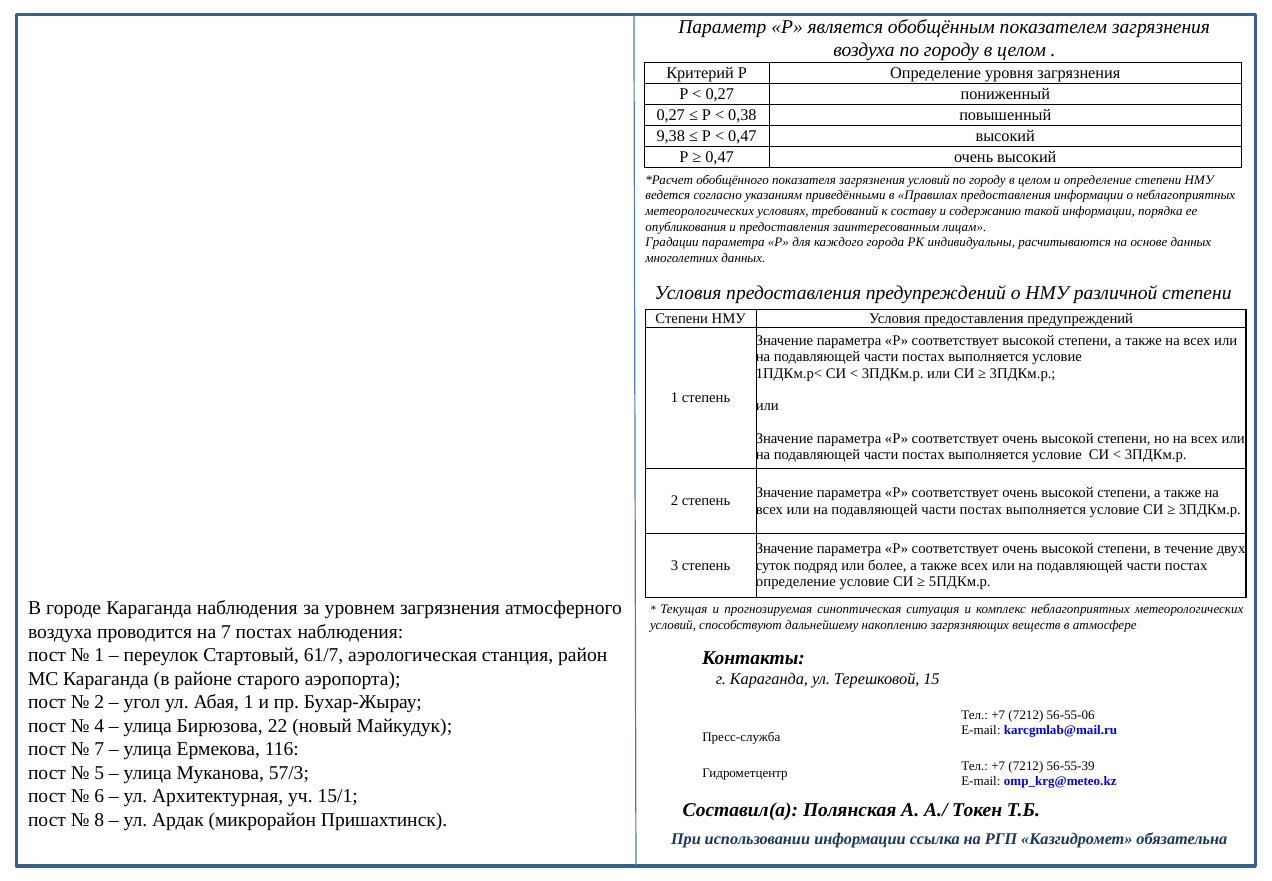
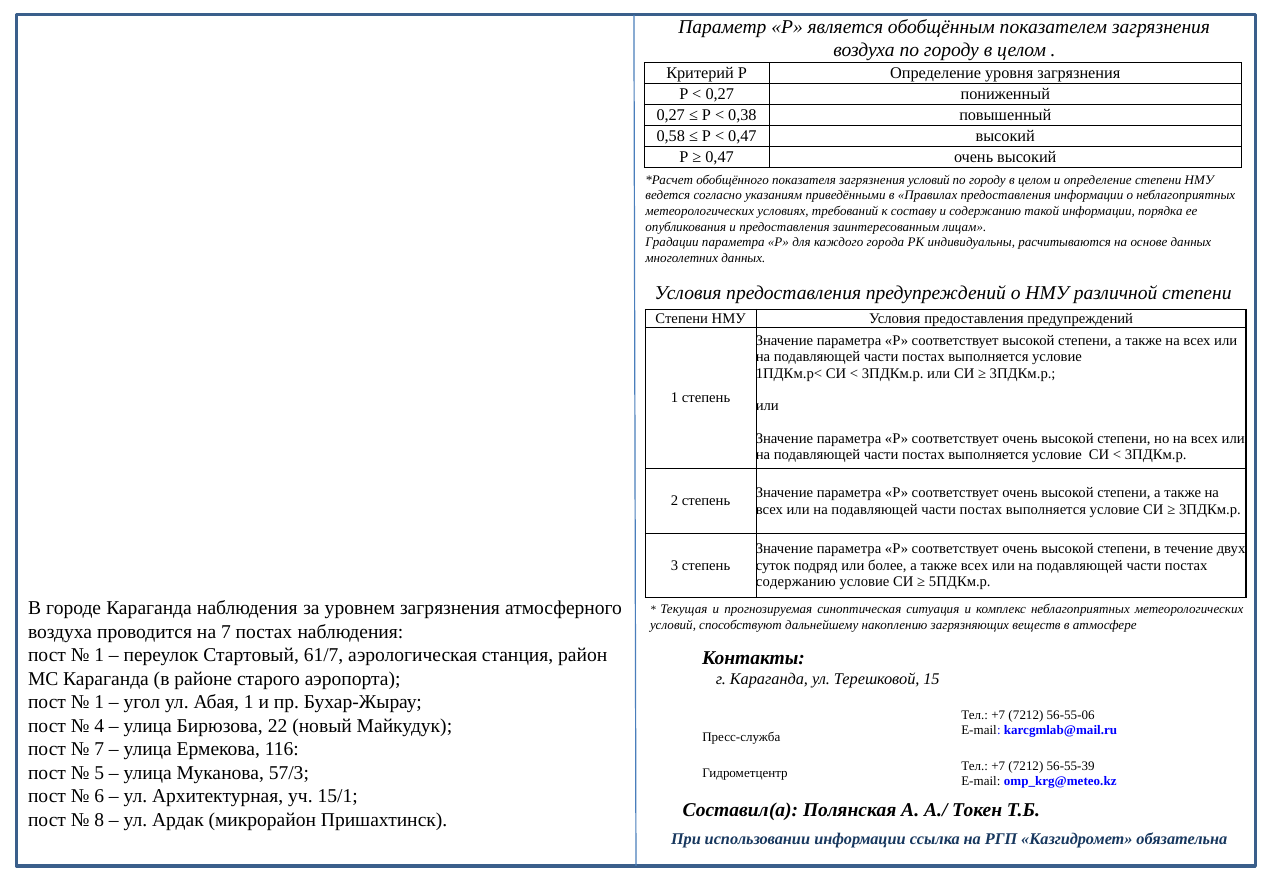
9,38: 9,38 -> 0,58 (671, 136)
определение: определение -> содержанию (796, 581)
2: 2 -> 1 (99, 702)
